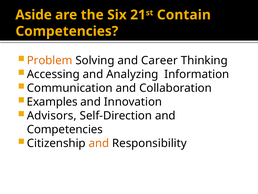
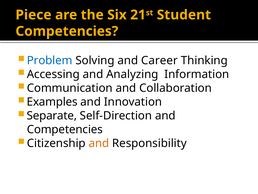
Aside: Aside -> Piece (33, 15)
Contain: Contain -> Student (184, 15)
Problem colour: orange -> blue (50, 60)
Advisors: Advisors -> Separate (52, 115)
